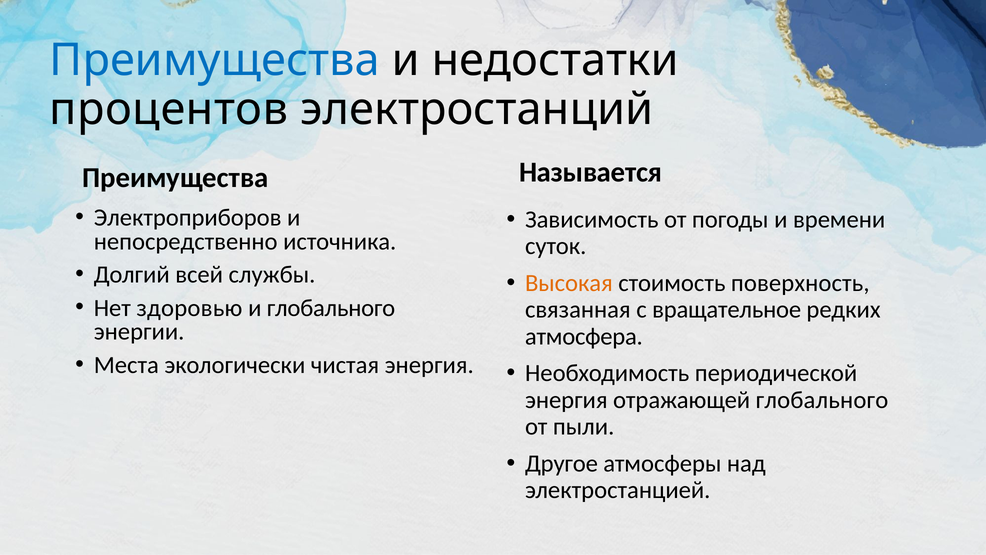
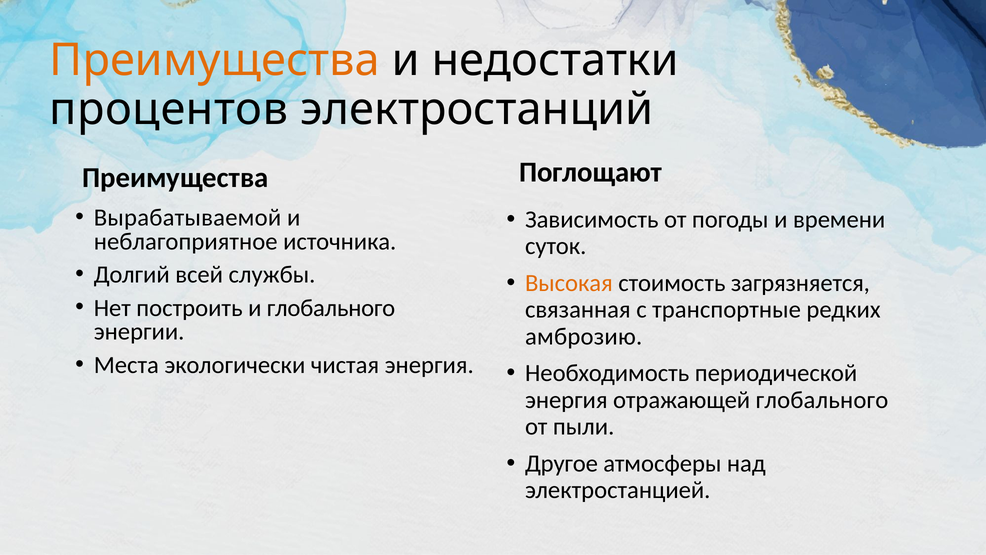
Преимущества colour: blue -> orange (215, 60)
Называется: Называется -> Поглощают (591, 172)
Электроприборов: Электроприборов -> Вырабатываемой (188, 217)
непосредственно: непосредственно -> неблагоприятное (186, 241)
поверхность: поверхность -> загрязняется (800, 283)
здоровью: здоровью -> построить (189, 308)
вращательное: вращательное -> транспортные (727, 310)
атмосфера: атмосфера -> амброзию (584, 336)
